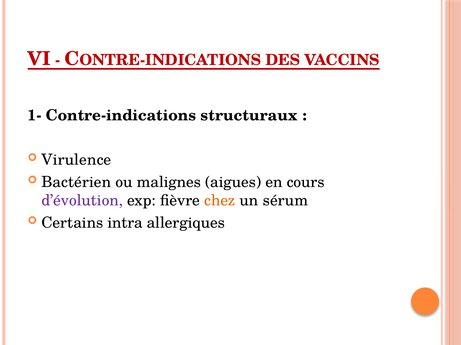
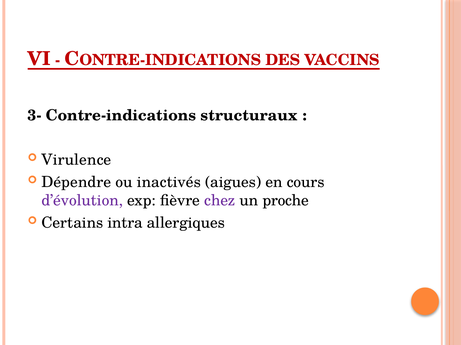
1-: 1- -> 3- (35, 116)
Bactérien: Bactérien -> Dépendre (76, 182)
malignes: malignes -> inactivés (169, 182)
chez colour: orange -> purple (220, 201)
sérum: sérum -> proche (286, 201)
